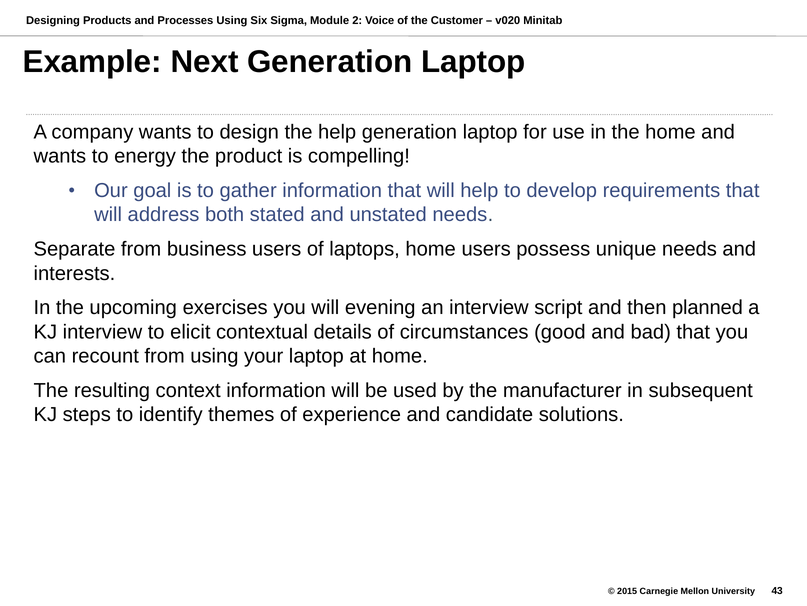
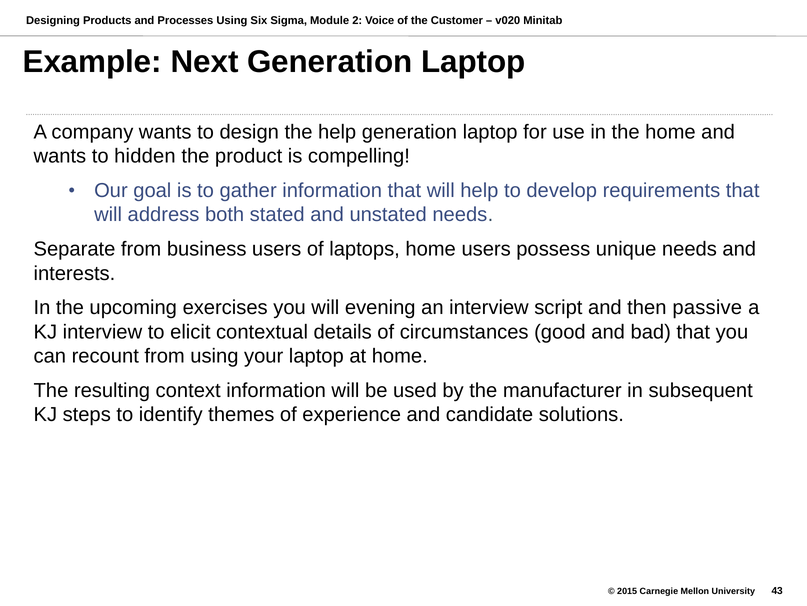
energy: energy -> hidden (145, 156)
planned: planned -> passive (707, 307)
